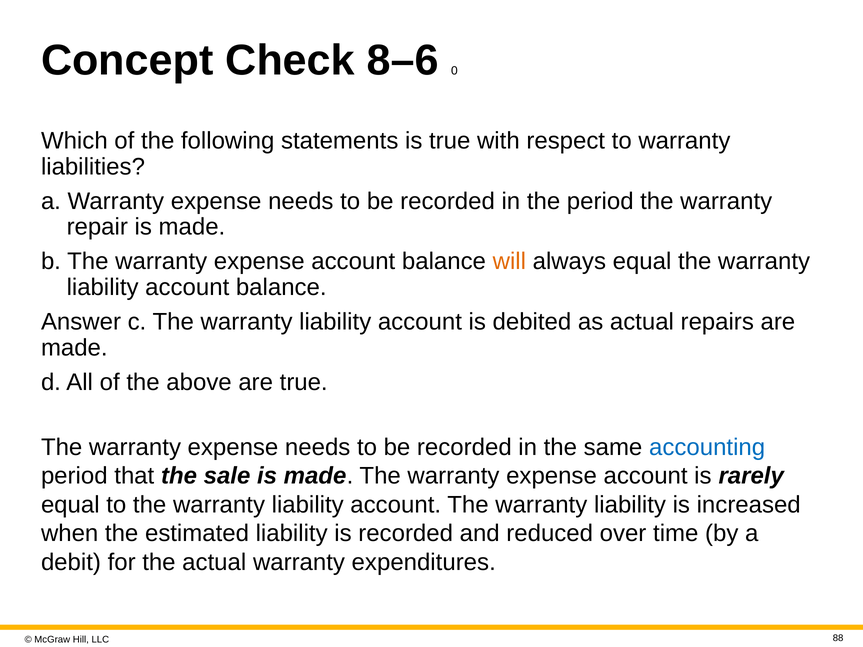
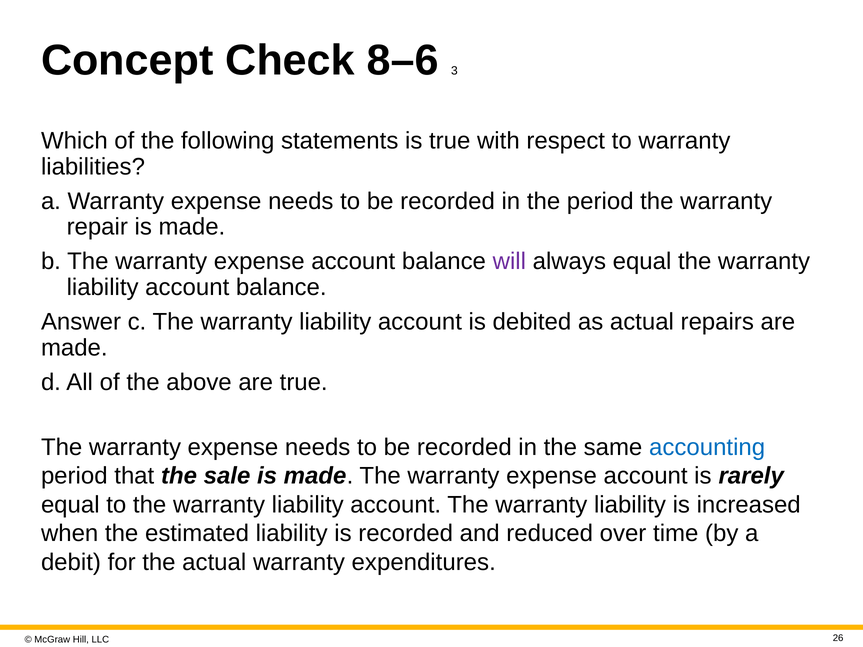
0: 0 -> 3 (454, 71)
will colour: orange -> purple (509, 262)
88: 88 -> 26 (838, 638)
